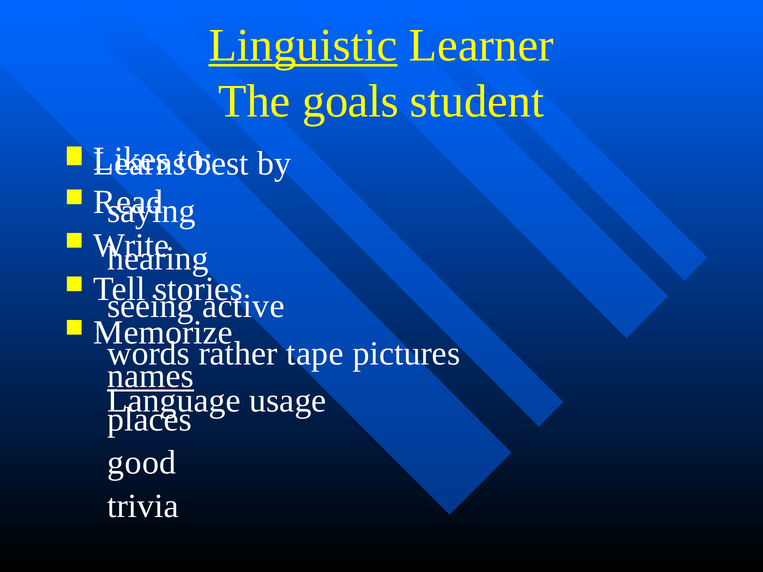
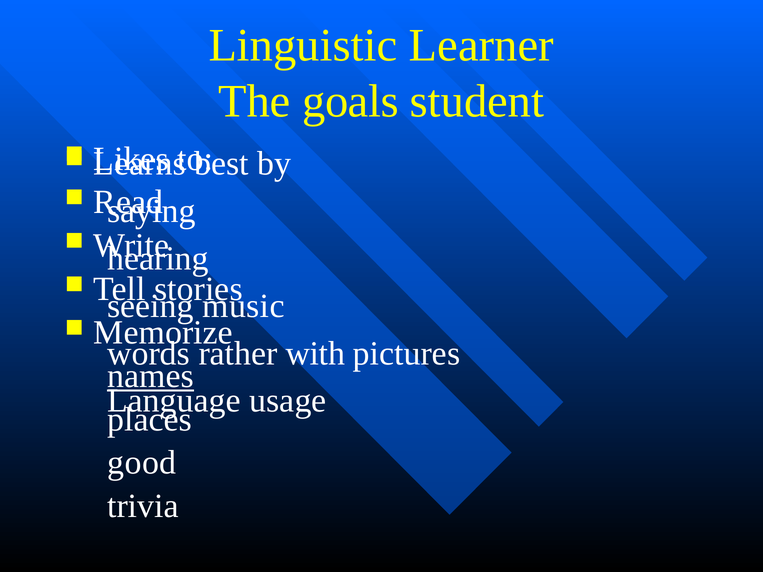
Linguistic underline: present -> none (303, 45)
active: active -> music (244, 306)
tape: tape -> with (315, 353)
